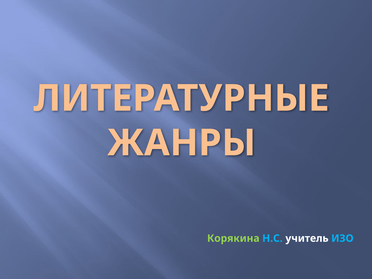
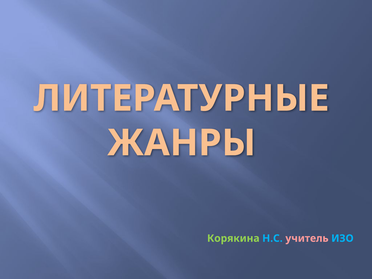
учитель colour: white -> pink (307, 238)
